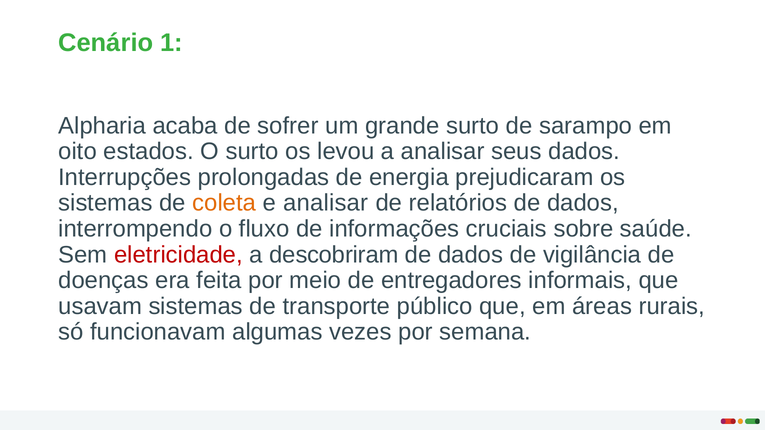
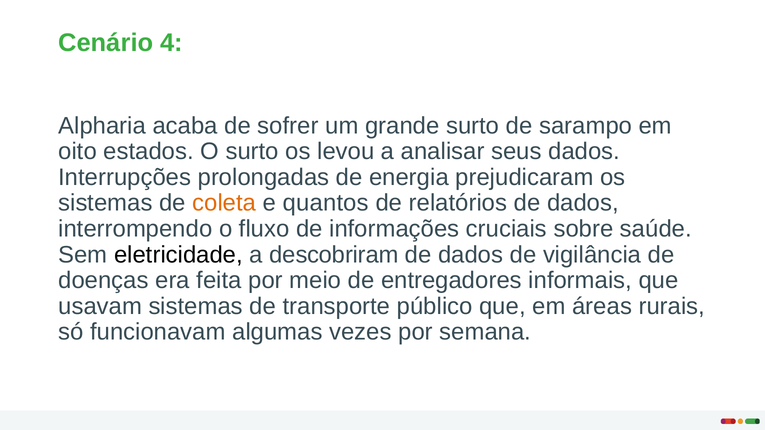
1: 1 -> 4 (172, 43)
e analisar: analisar -> quantos (326, 203)
eletricidade colour: red -> black (178, 255)
